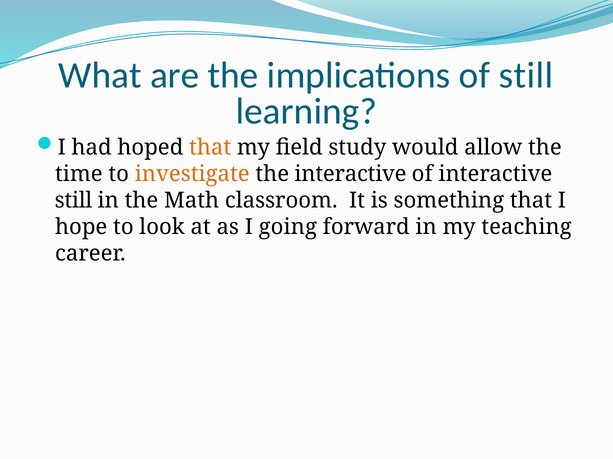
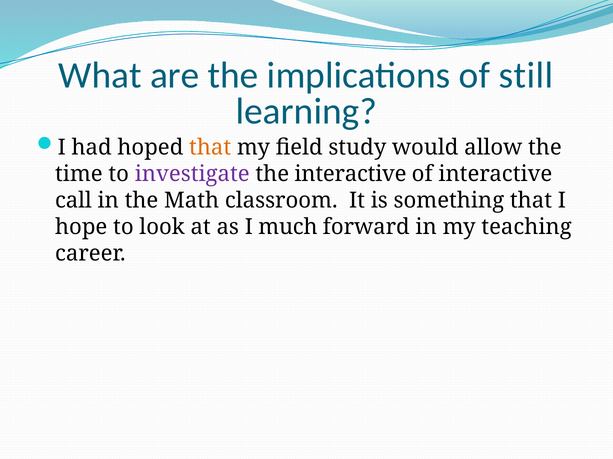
investigate colour: orange -> purple (192, 174)
still: still -> call (73, 201)
going: going -> much (288, 227)
